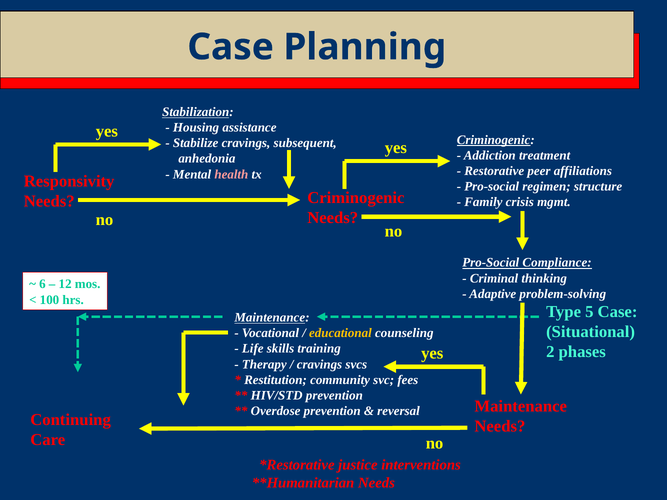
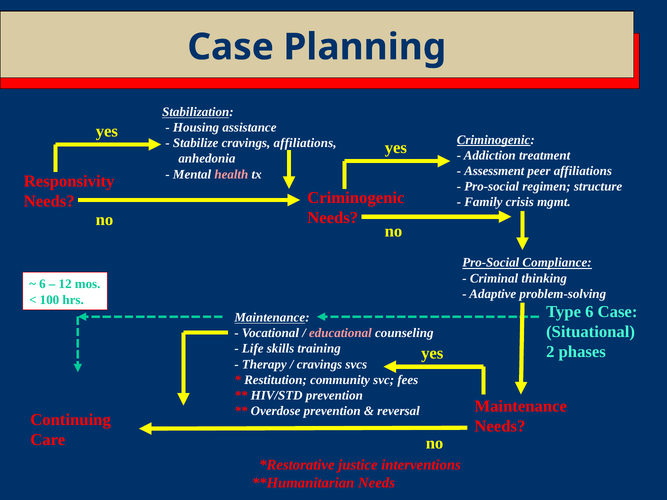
cravings subsequent: subsequent -> affiliations (305, 143)
Restorative: Restorative -> Assessment (494, 171)
Type 5: 5 -> 6 (589, 312)
educational colour: yellow -> pink (340, 333)
